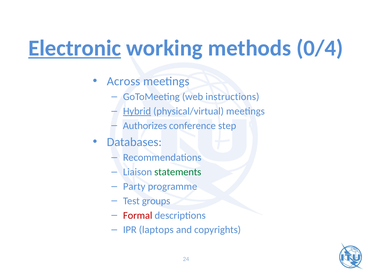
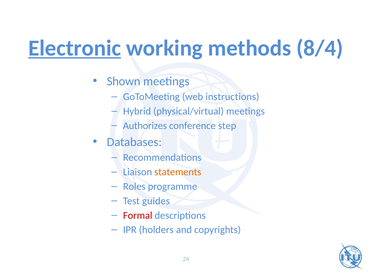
0/4: 0/4 -> 8/4 (320, 48)
Across: Across -> Shown (124, 81)
Hybrid underline: present -> none (137, 111)
statements colour: green -> orange (178, 172)
Party: Party -> Roles (134, 186)
groups: groups -> guides (156, 201)
laptops: laptops -> holders (156, 230)
